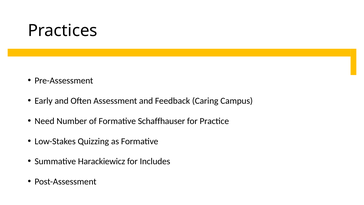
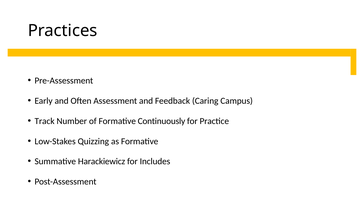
Need: Need -> Track (45, 121)
Schaffhauser: Schaffhauser -> Continuously (161, 121)
